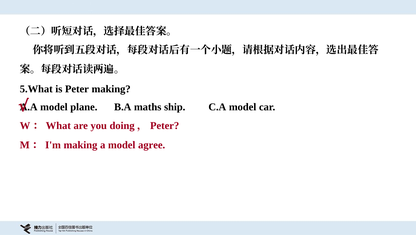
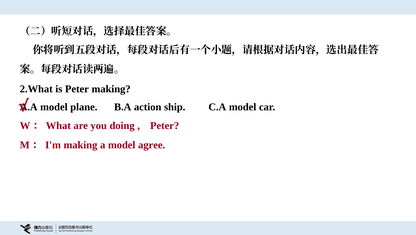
5.What: 5.What -> 2.What (36, 89)
maths: maths -> action (148, 107)
